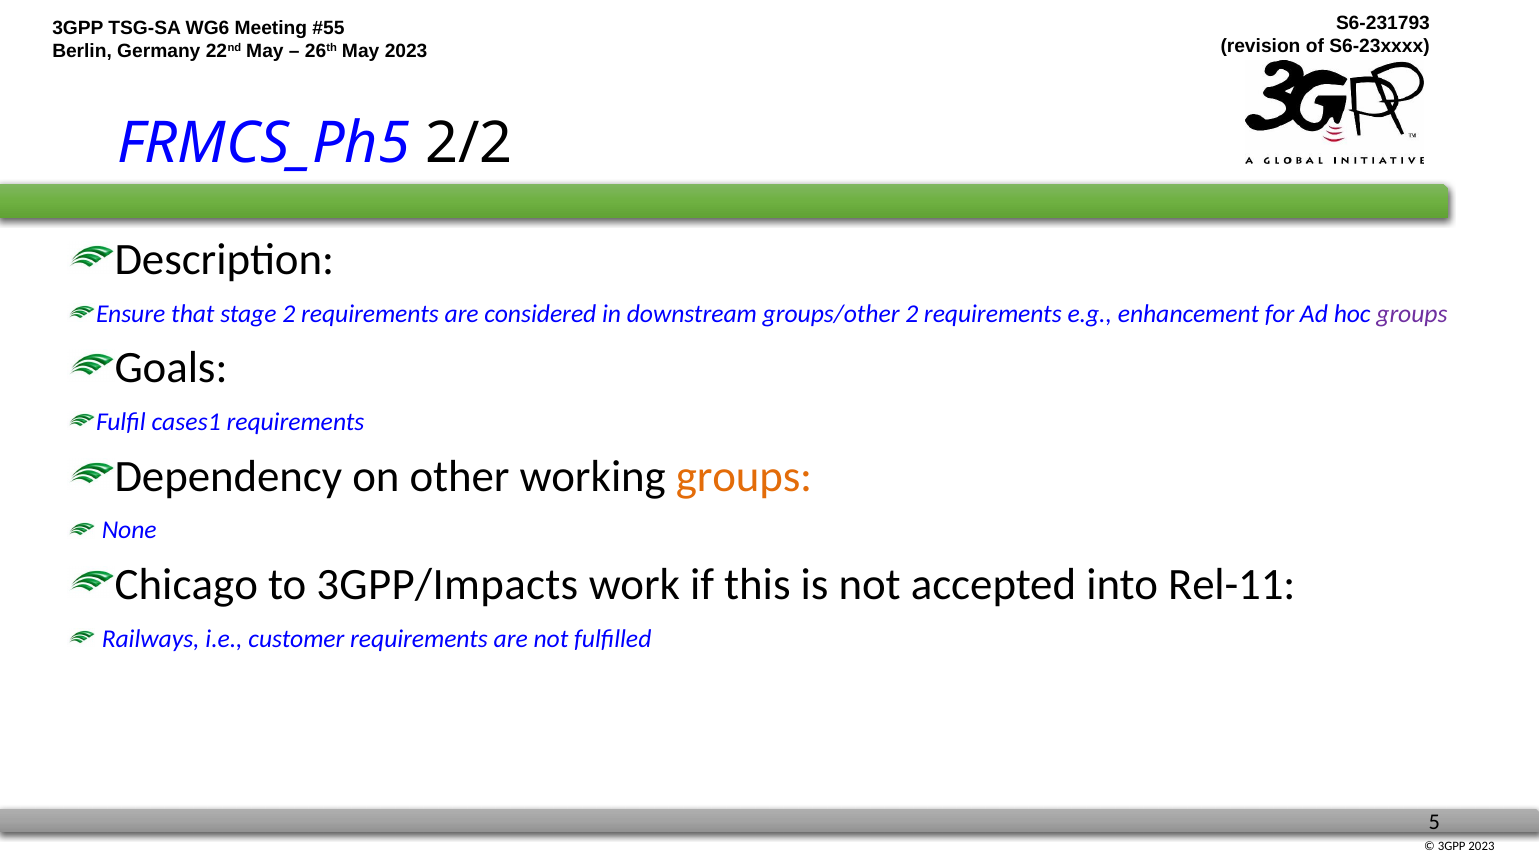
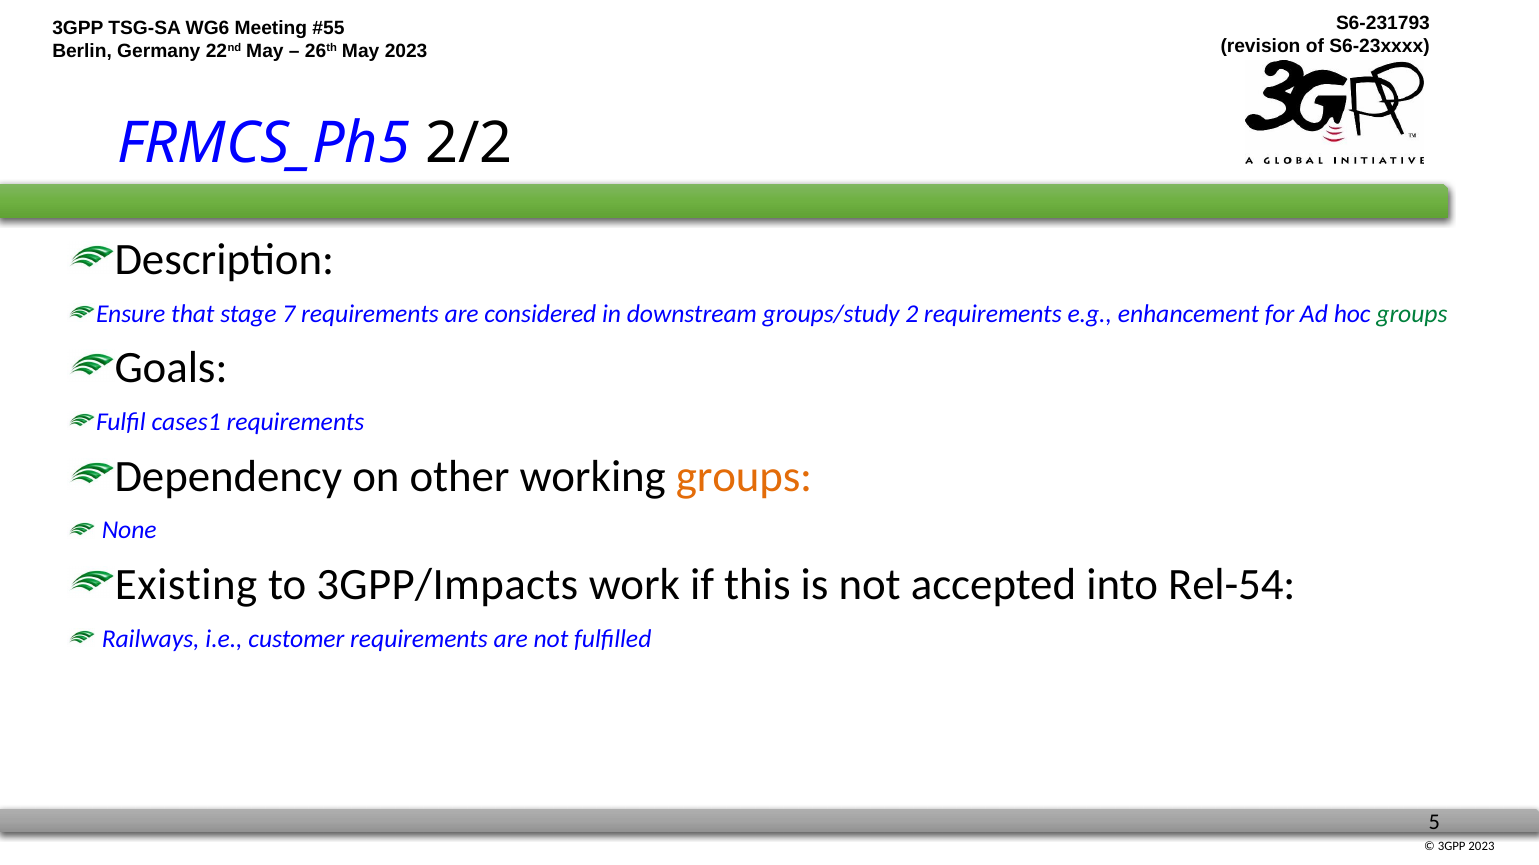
stage 2: 2 -> 7 (289, 314)
groups/other: groups/other -> groups/study (831, 314)
groups colour: purple -> green (1412, 314)
Chicago: Chicago -> Existing (186, 585)
Rel-11: Rel-11 -> Rel-54 (1232, 585)
